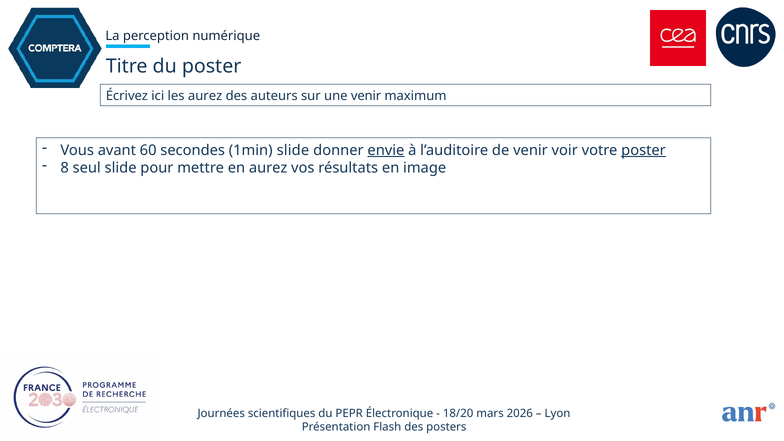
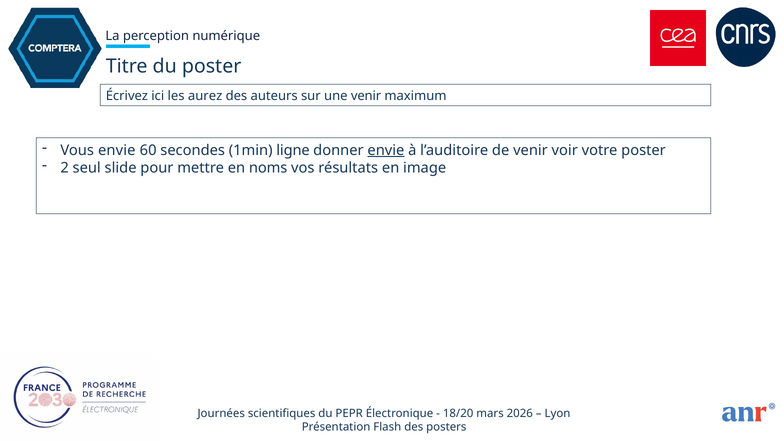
Vous avant: avant -> envie (117, 150)
1min slide: slide -> ligne (293, 150)
poster underline: present -> none (644, 150)
8: 8 -> 2 (65, 168)
en aurez: aurez -> noms (268, 168)
